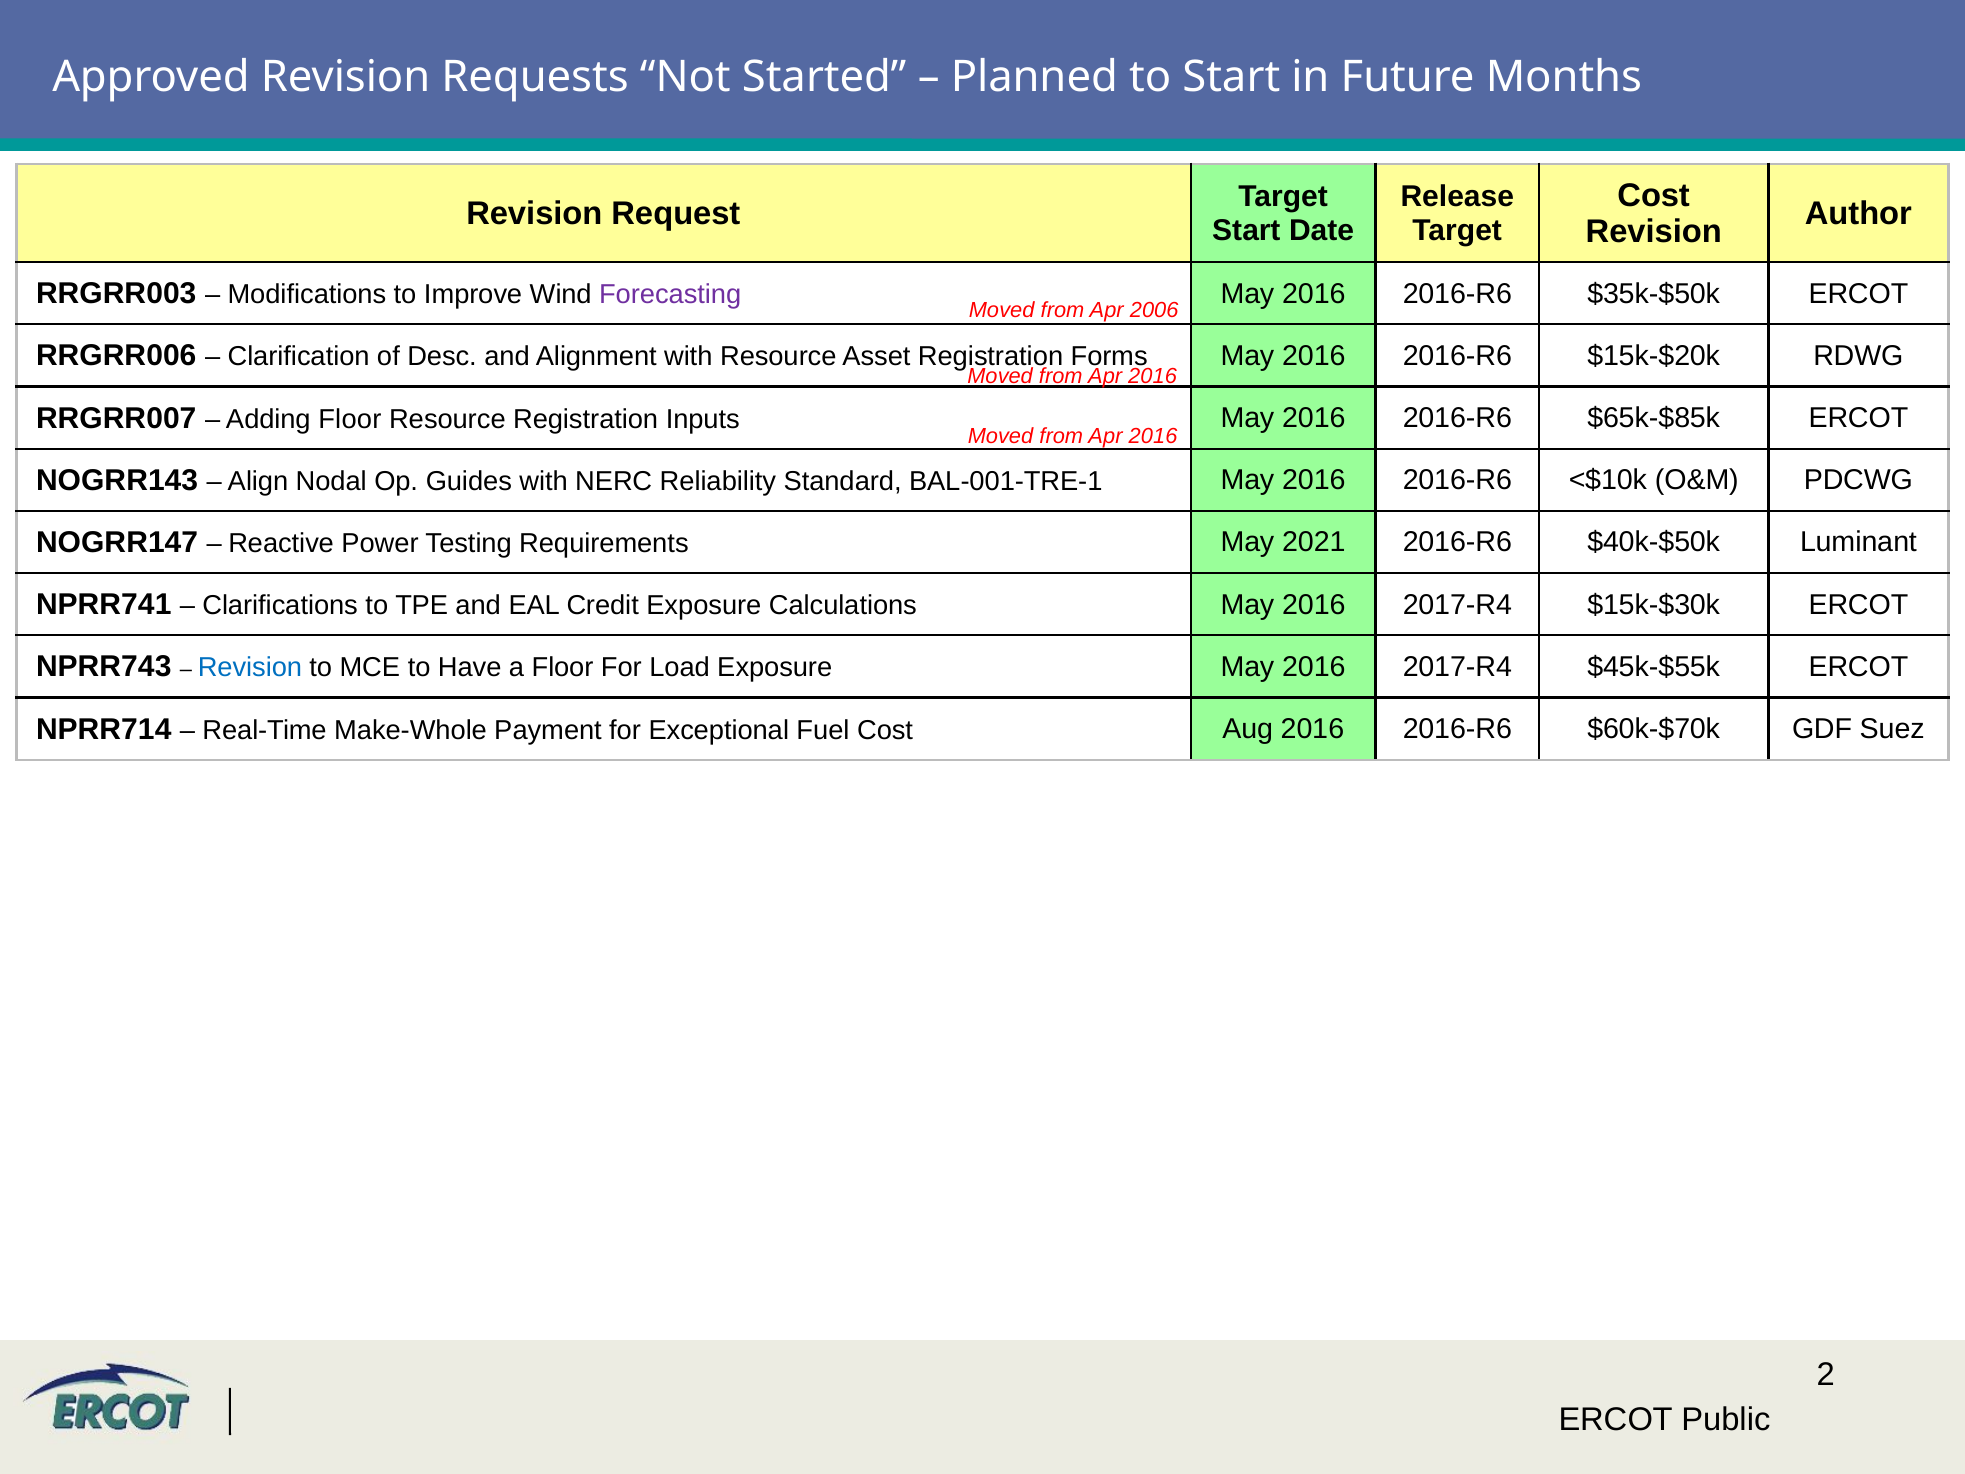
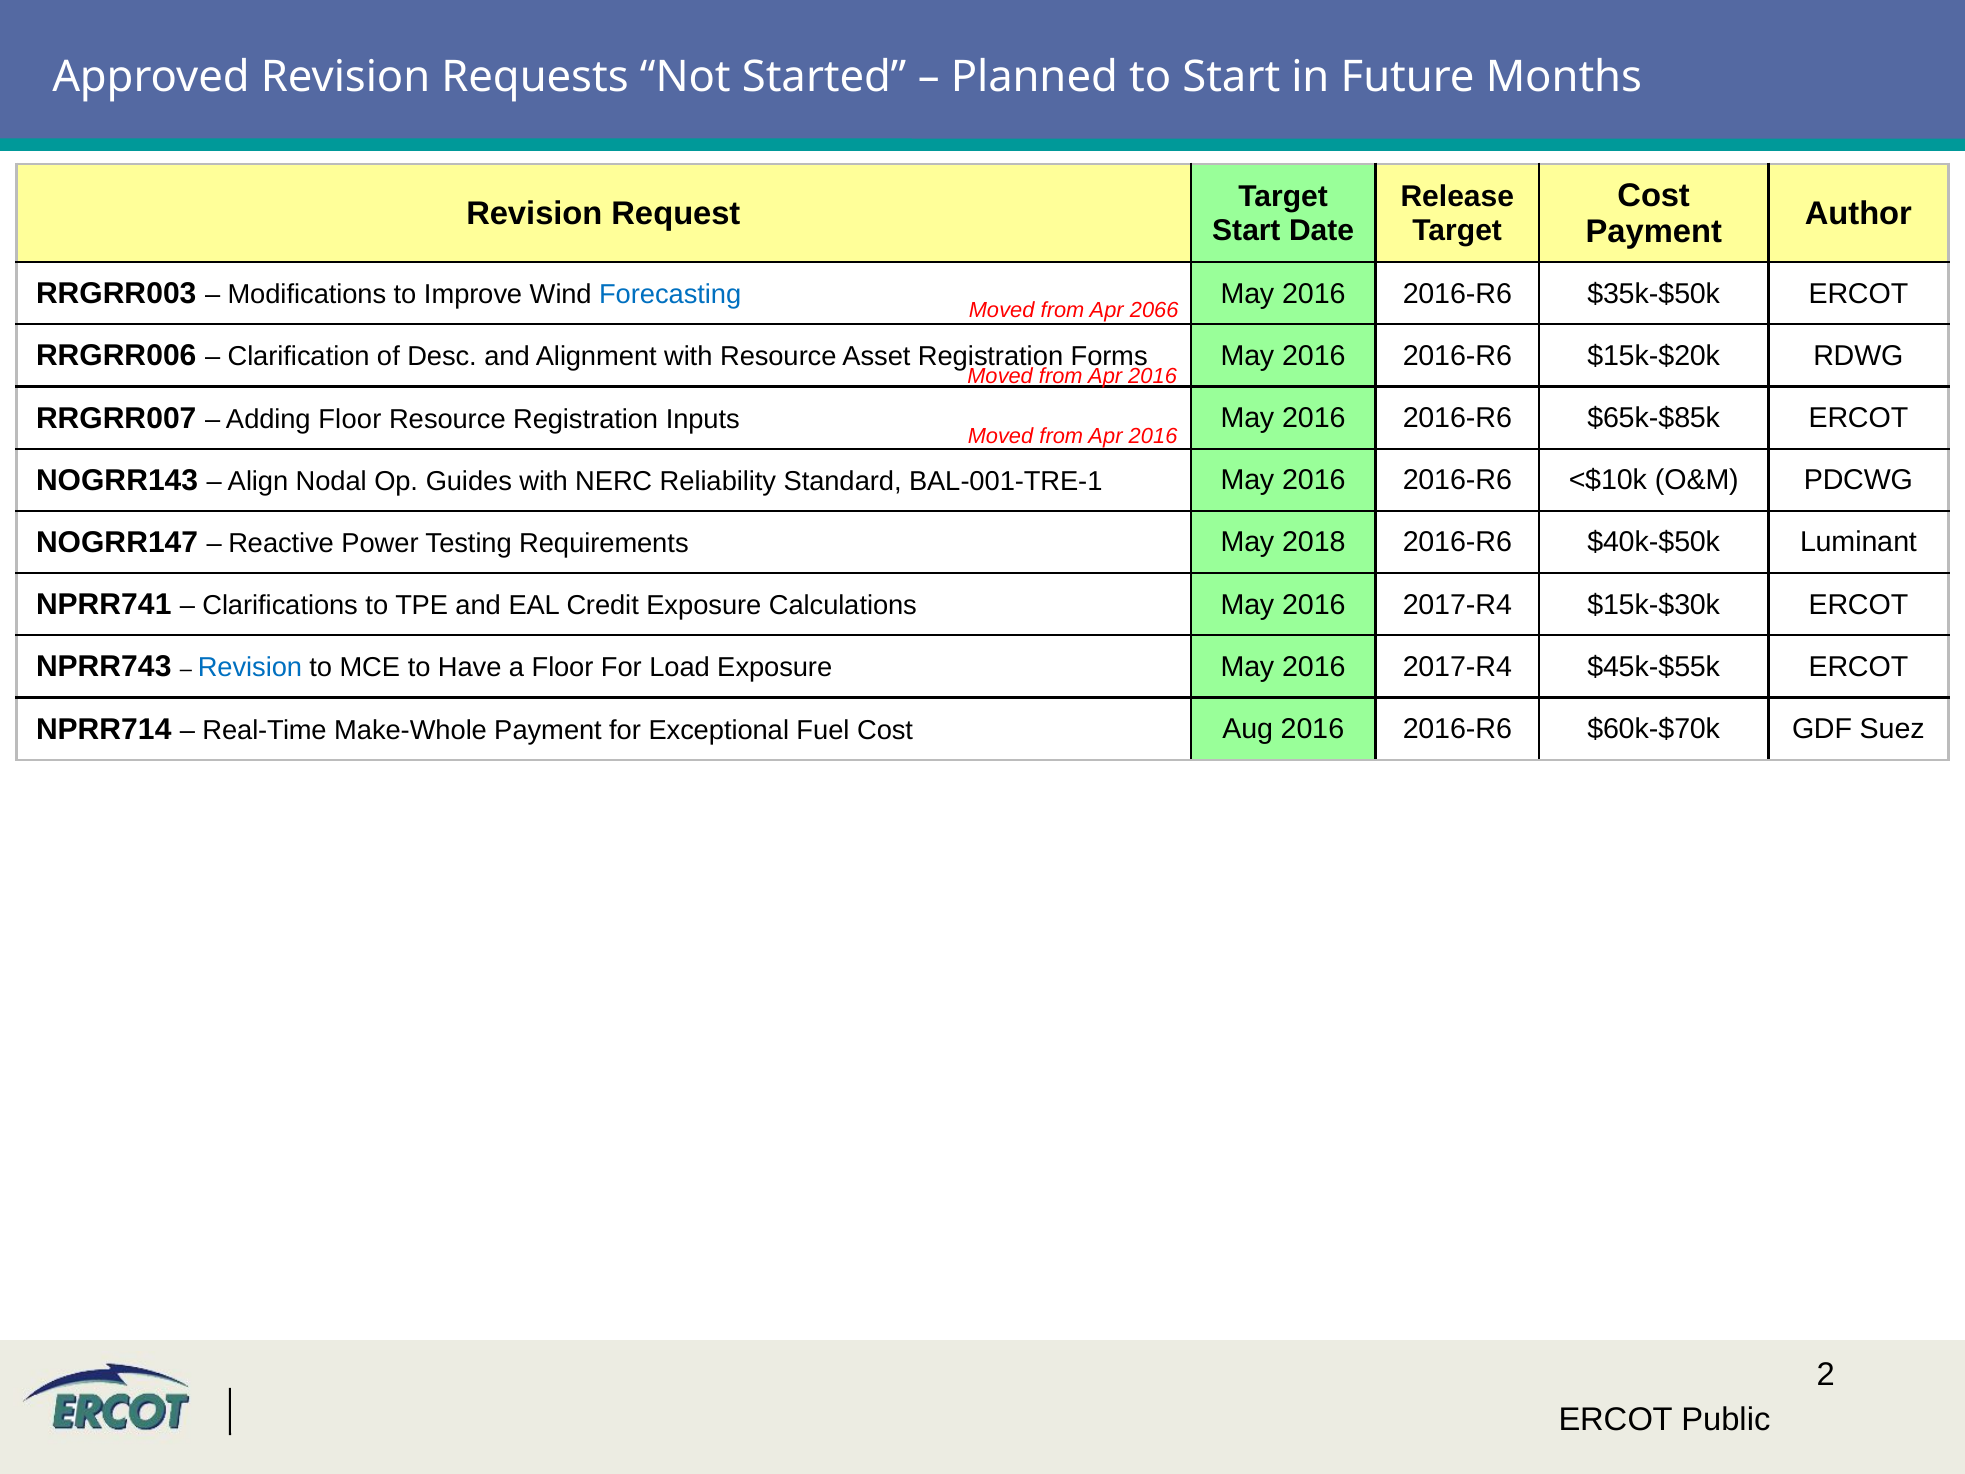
Revision: Revision -> Payment (1654, 232)
Forecasting colour: purple -> blue (670, 295)
2006: 2006 -> 2066 (1154, 311)
2021: 2021 -> 2018 (1314, 542)
